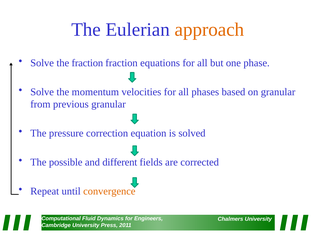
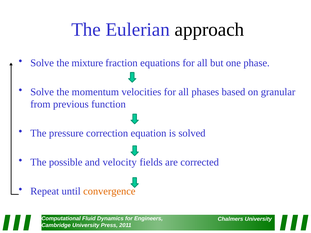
approach colour: orange -> black (209, 30)
the fraction: fraction -> mixture (87, 63)
previous granular: granular -> function (109, 104)
different: different -> velocity (120, 162)
